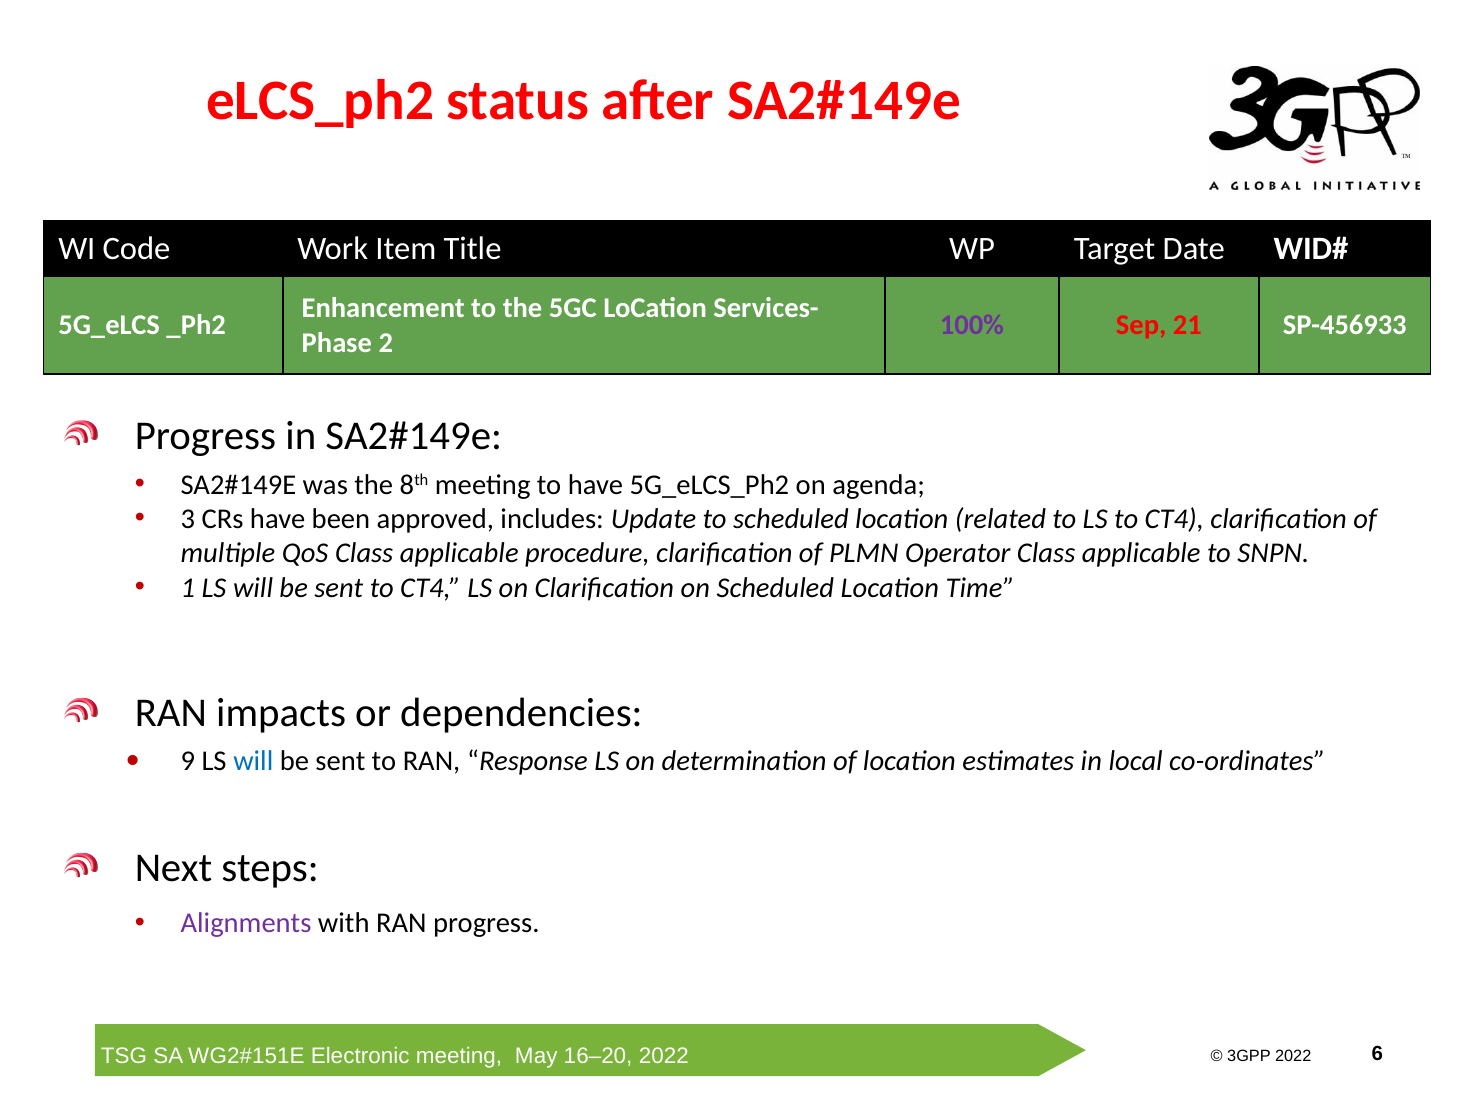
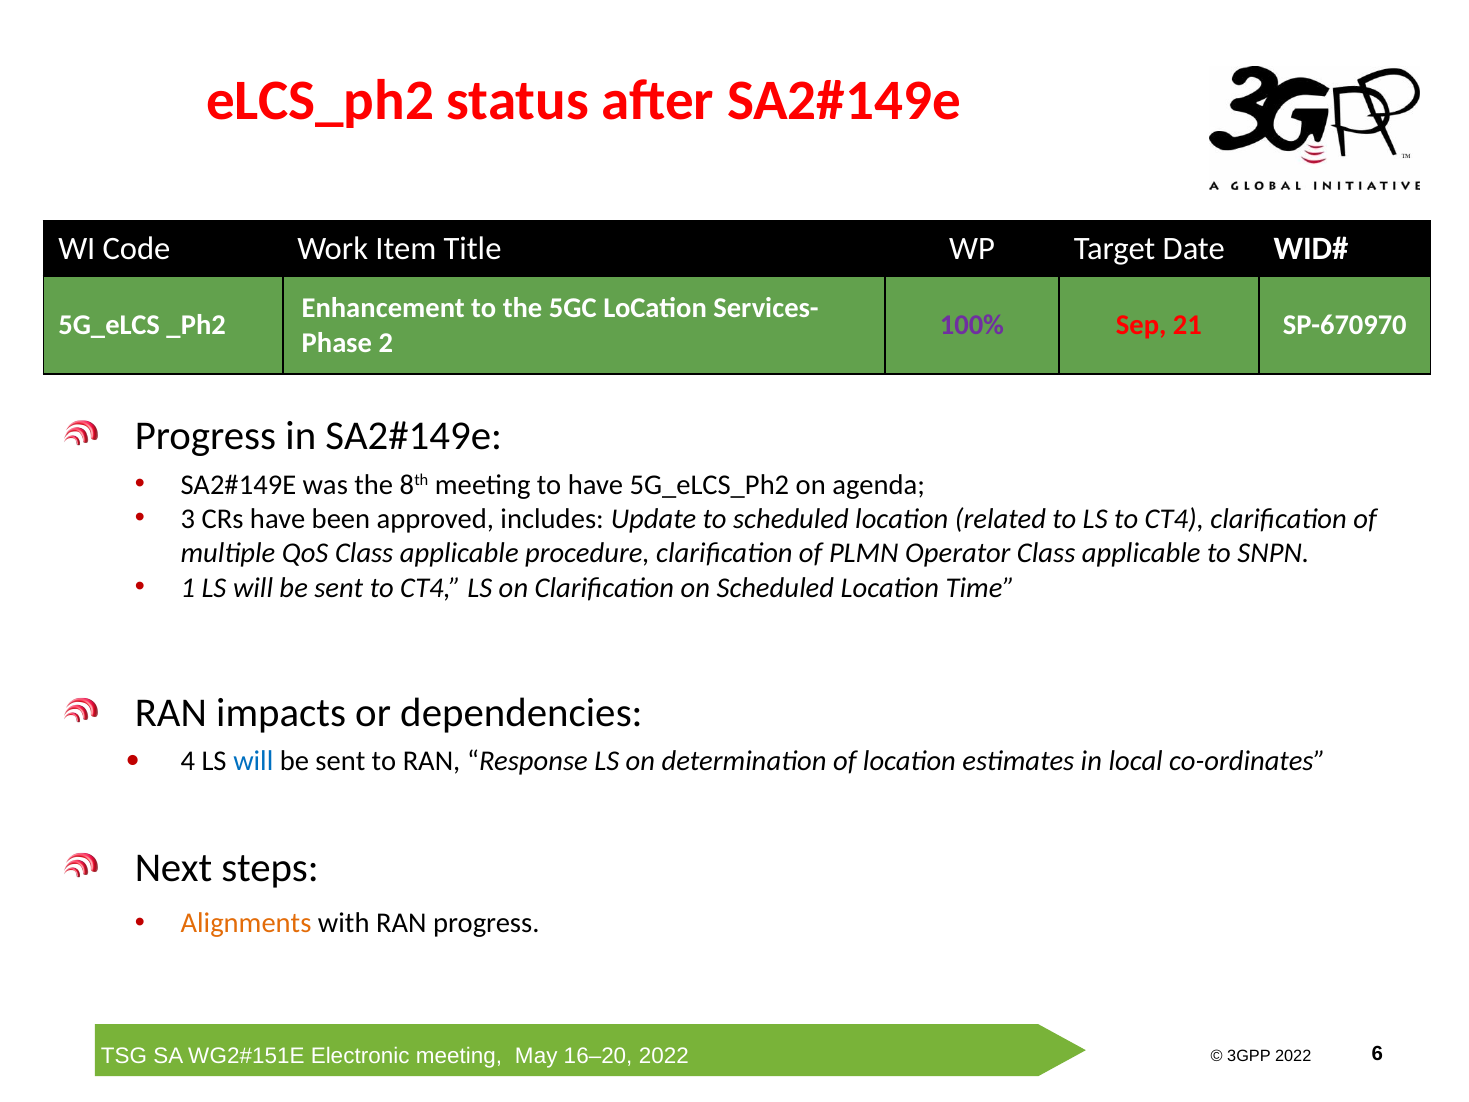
SP-456933: SP-456933 -> SP-670970 (1345, 325)
9: 9 -> 4 (188, 761)
Alignments colour: purple -> orange (246, 923)
